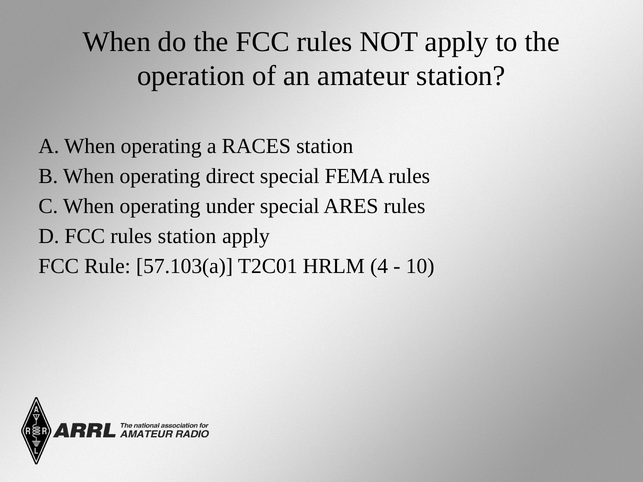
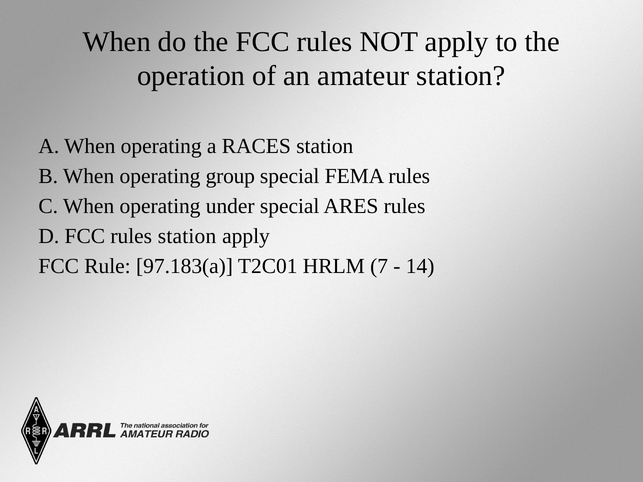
direct: direct -> group (230, 176)
57.103(a: 57.103(a -> 97.183(a (185, 266)
4: 4 -> 7 (379, 266)
10: 10 -> 14 (420, 266)
